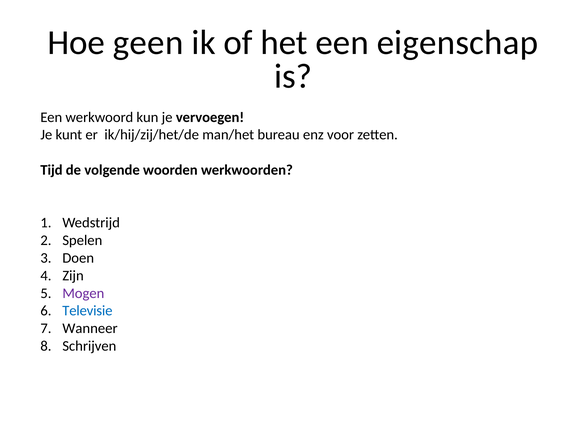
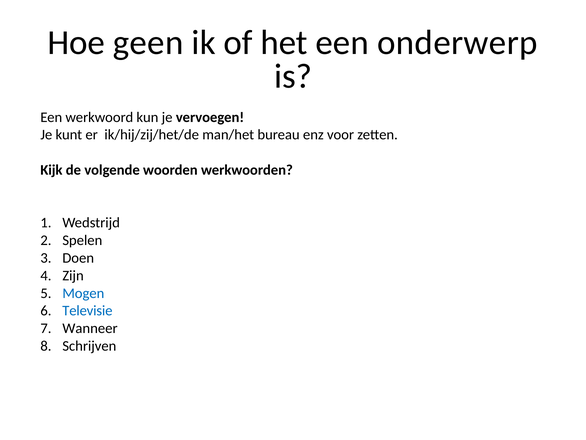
eigenschap: eigenschap -> onderwerp (457, 43)
Tijd: Tijd -> Kijk (51, 170)
Mogen colour: purple -> blue (83, 293)
